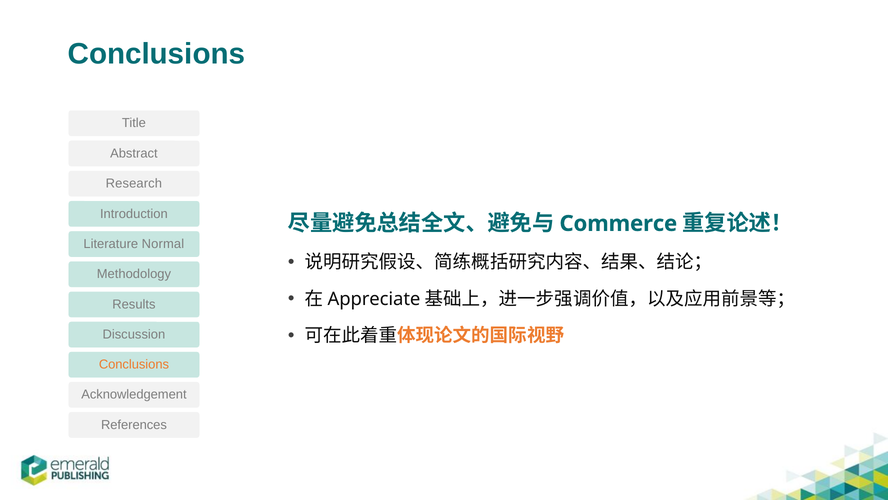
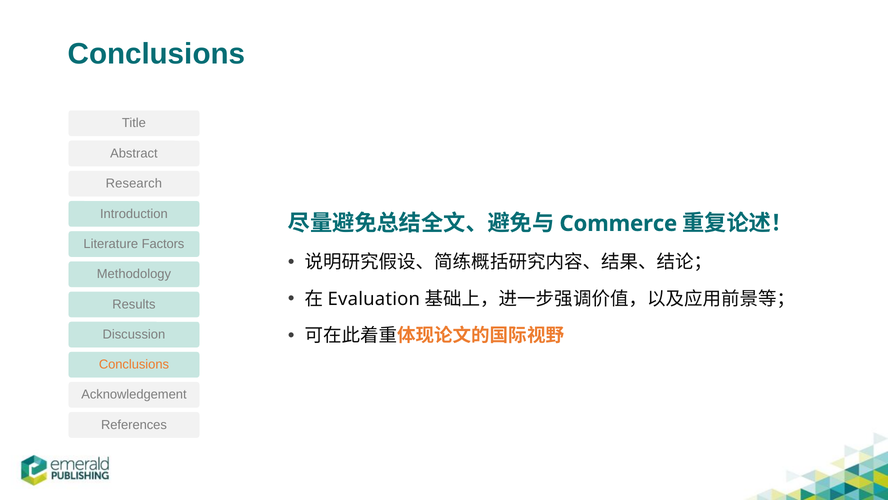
Normal: Normal -> Factors (163, 244)
Appreciate: Appreciate -> Evaluation (374, 299)
